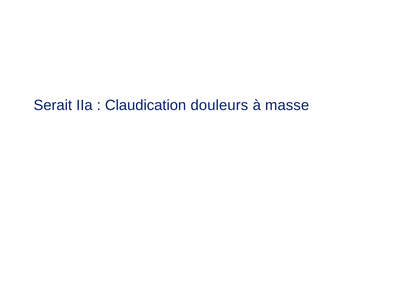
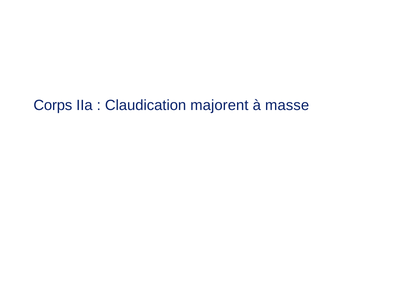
Serait: Serait -> Corps (53, 105)
douleurs: douleurs -> majorent (219, 105)
